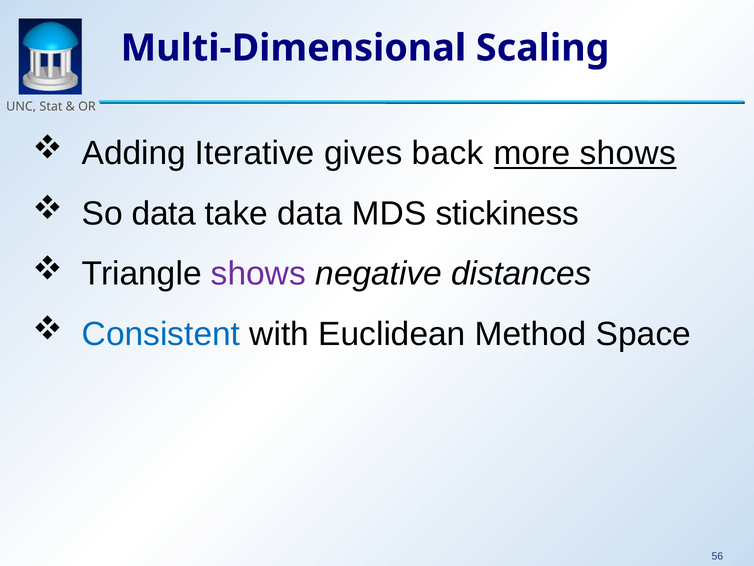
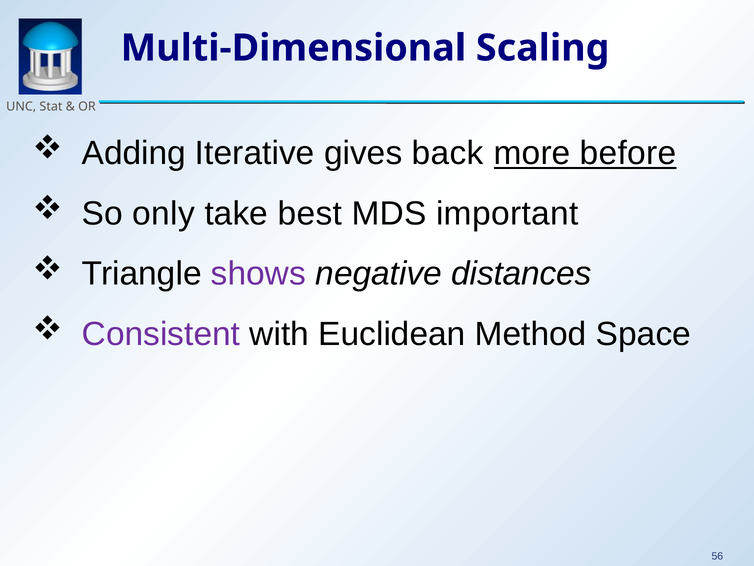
more shows: shows -> before (628, 153)
So data: data -> only (164, 213)
take data: data -> best (310, 213)
stickiness: stickiness -> important (507, 213)
Consistent colour: blue -> purple (161, 334)
